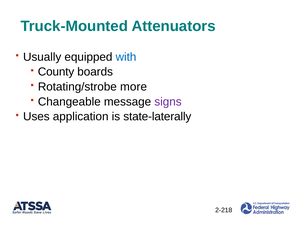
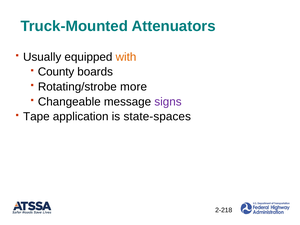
with colour: blue -> orange (126, 57)
Uses: Uses -> Tape (36, 117)
state-laterally: state-laterally -> state-spaces (157, 117)
